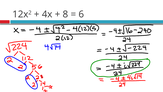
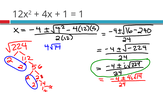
8: 8 -> 1 (65, 14)
6: 6 -> 1 (81, 14)
